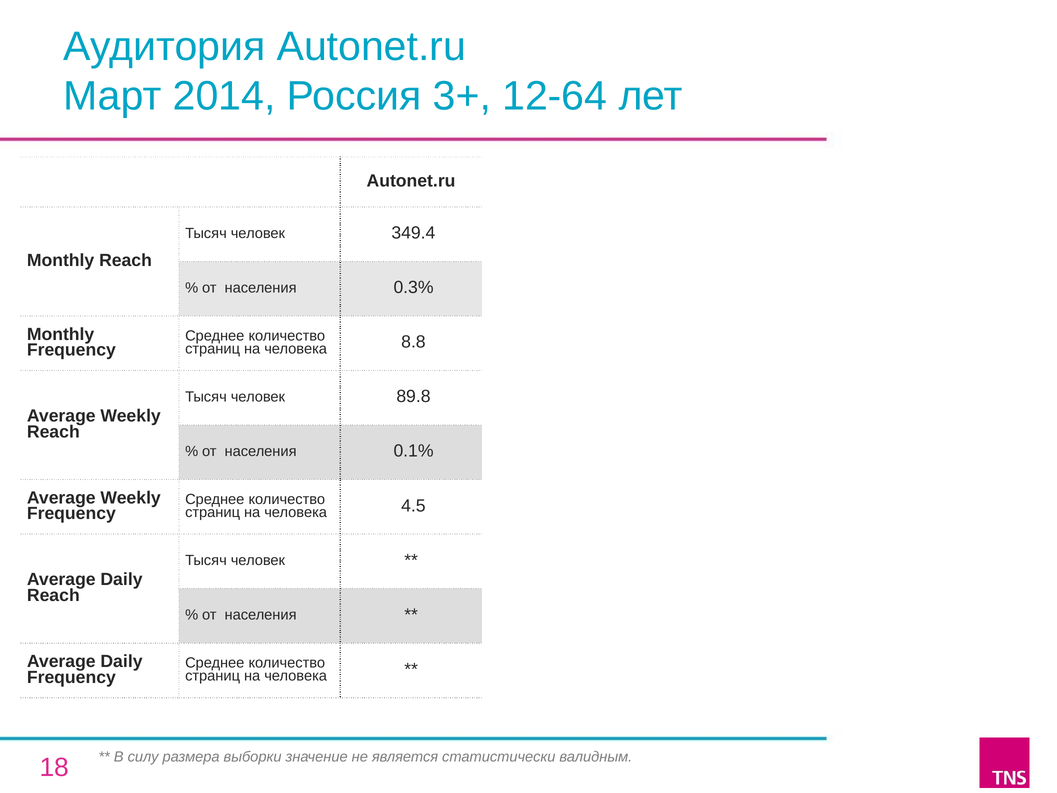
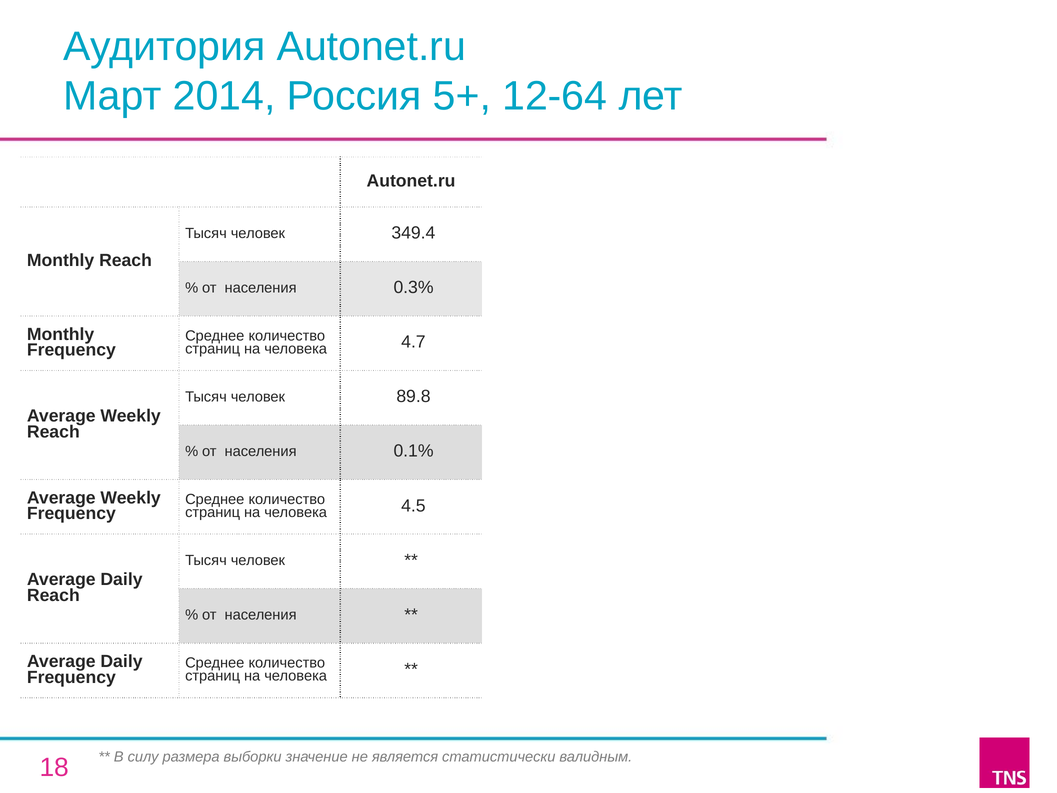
3+: 3+ -> 5+ (462, 96)
8.8: 8.8 -> 4.7 (413, 342)
